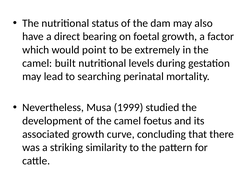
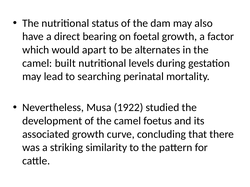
point: point -> apart (94, 50)
extremely: extremely -> alternates (157, 50)
1999: 1999 -> 1922 (129, 108)
